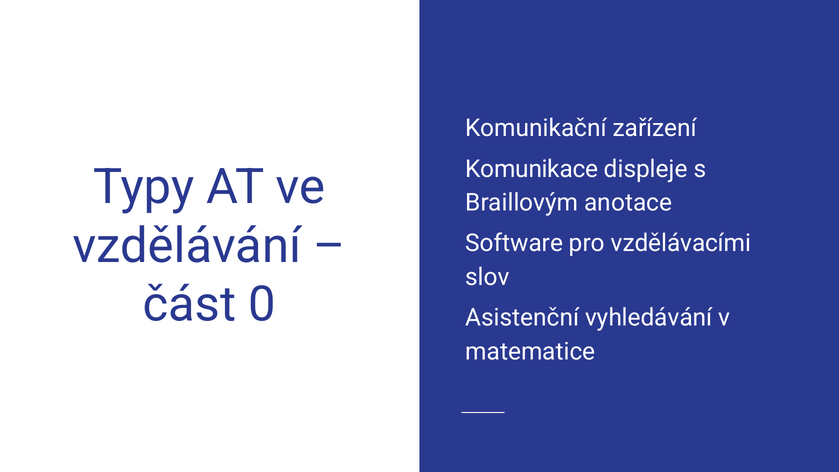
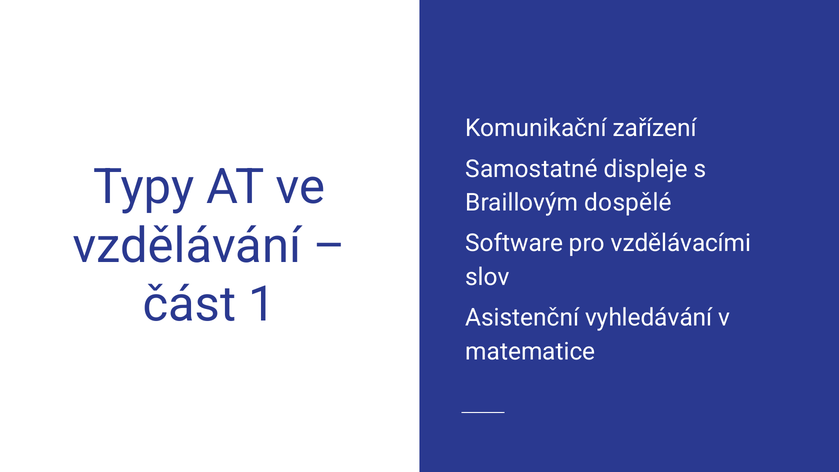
Komunikace: Komunikace -> Samostatné (532, 169)
anotace: anotace -> dospělé (628, 203)
0: 0 -> 1 (262, 305)
